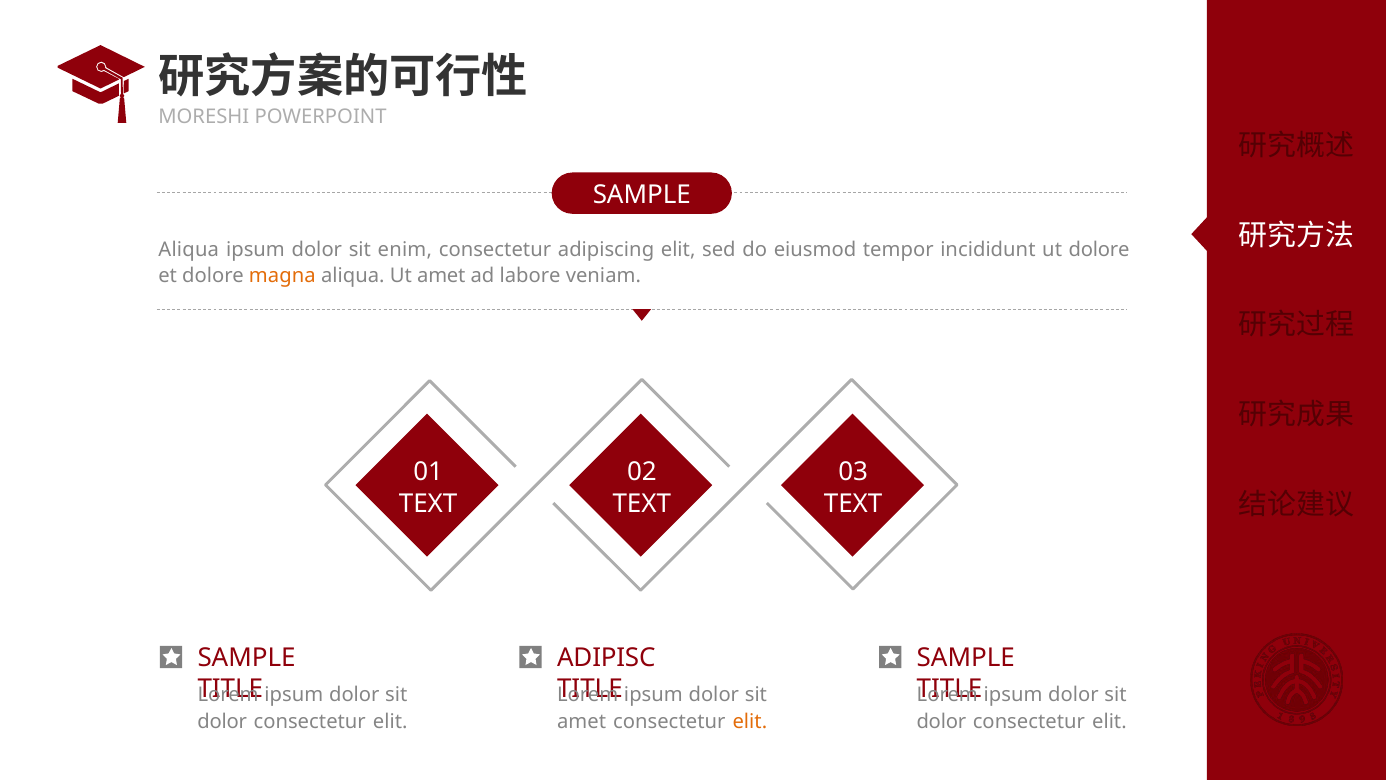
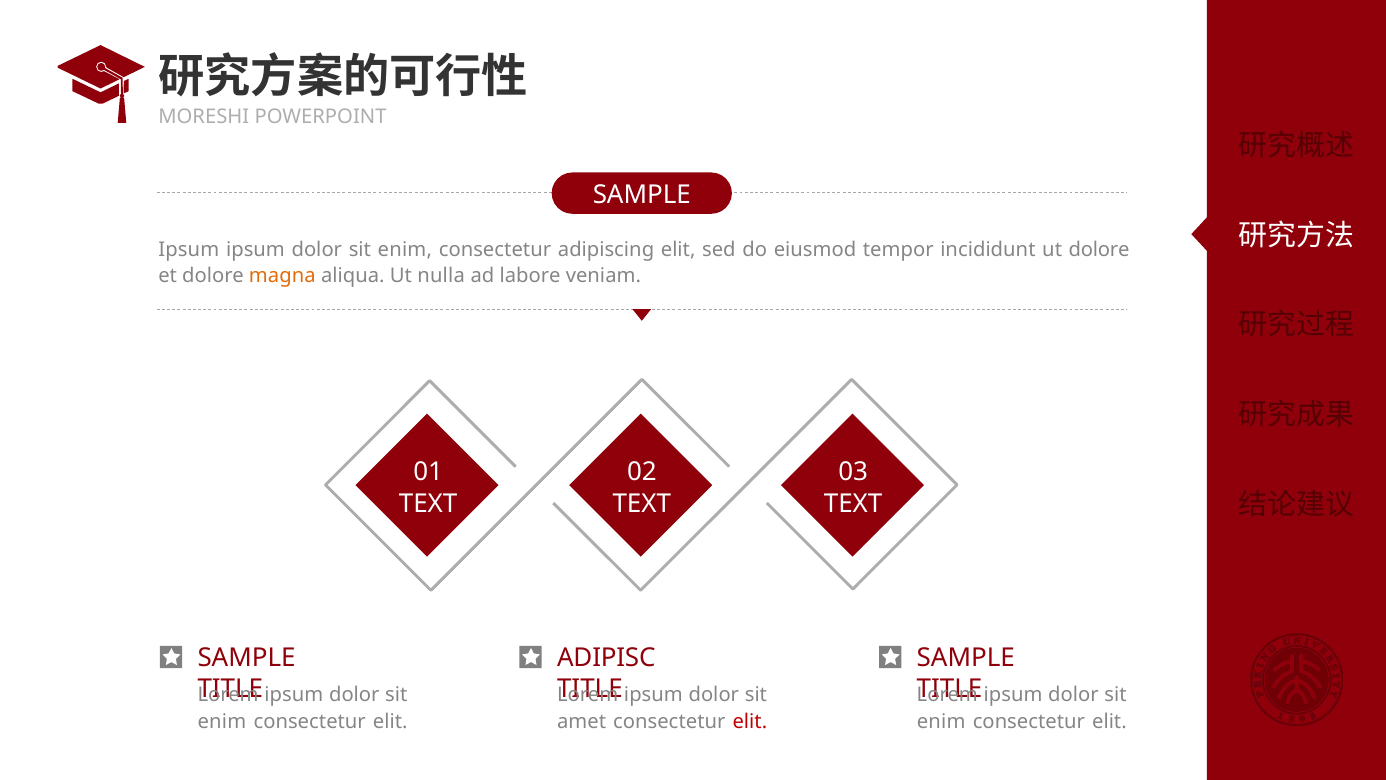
Aliqua: Aliqua -> Ipsum (189, 249)
Ut amet: amet -> nulla (441, 276)
dolor: dolor -> enim (222, 721)
elit colour: orange -> red (750, 721)
dolor: dolor -> enim (941, 721)
